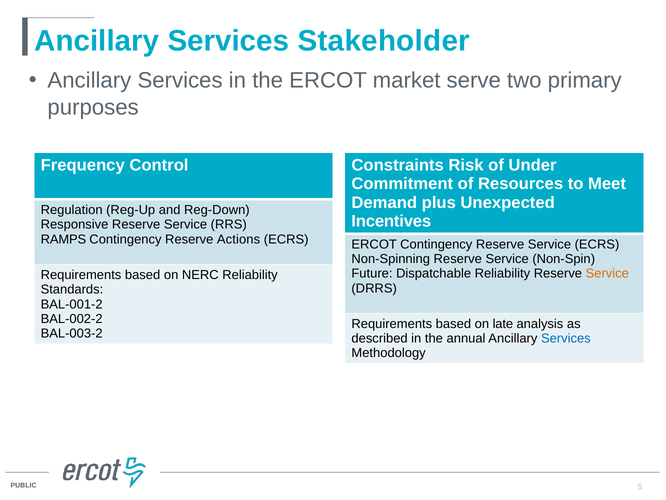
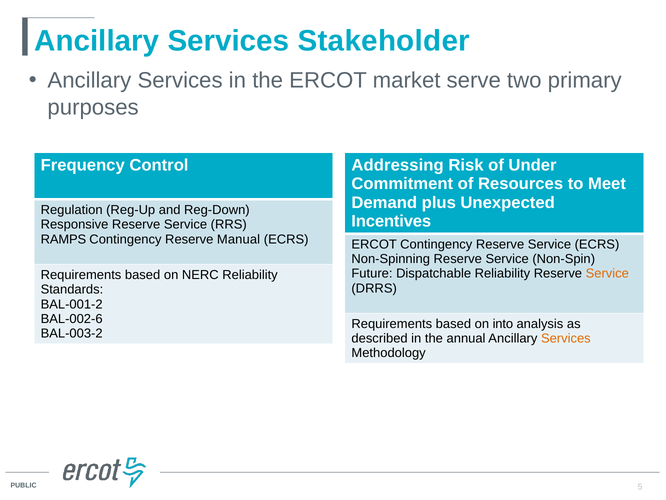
Constraints: Constraints -> Addressing (398, 165)
Actions: Actions -> Manual (239, 239)
BAL-002-2: BAL-002-2 -> BAL-002-6 (72, 318)
late: late -> into (503, 324)
Services colour: blue -> orange (566, 338)
